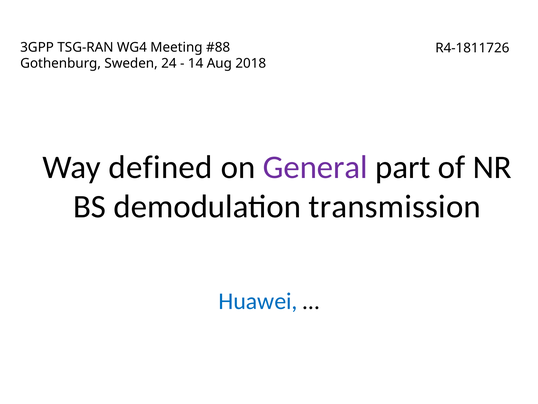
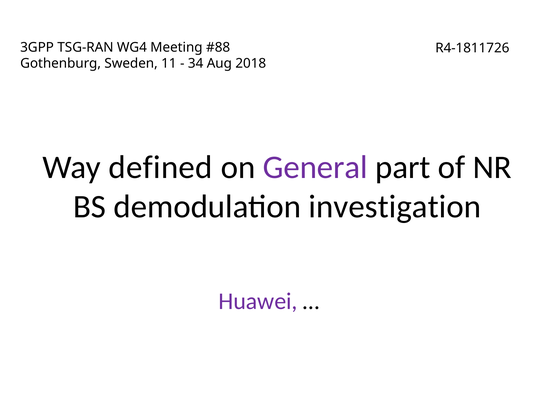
24: 24 -> 11 (169, 63)
14: 14 -> 34 (196, 63)
transmission: transmission -> investigation (395, 207)
Huawei colour: blue -> purple (258, 301)
